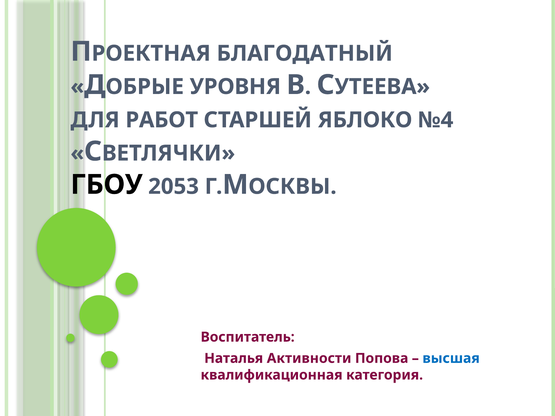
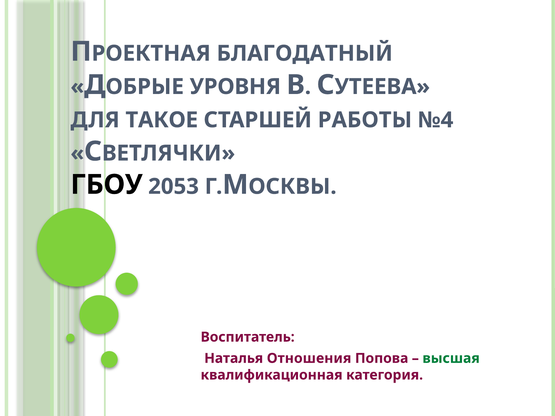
РАБОТ: РАБОТ -> ТАКОЕ (162, 120)
ЯБЛОКО: ЯБЛОКО -> РАБОТЫ (365, 120)
Активности: Активности -> Отношения (309, 359)
высшая colour: blue -> green (451, 359)
